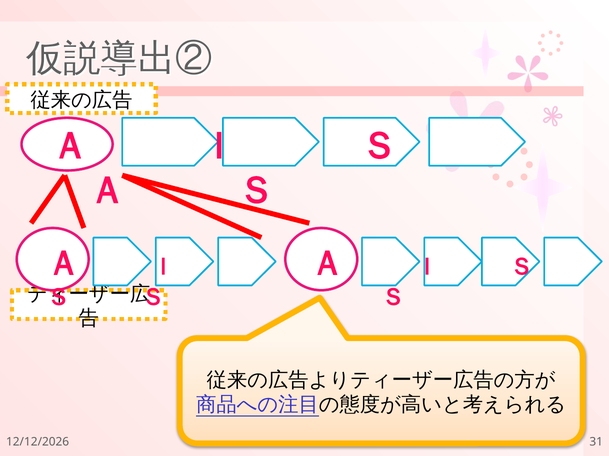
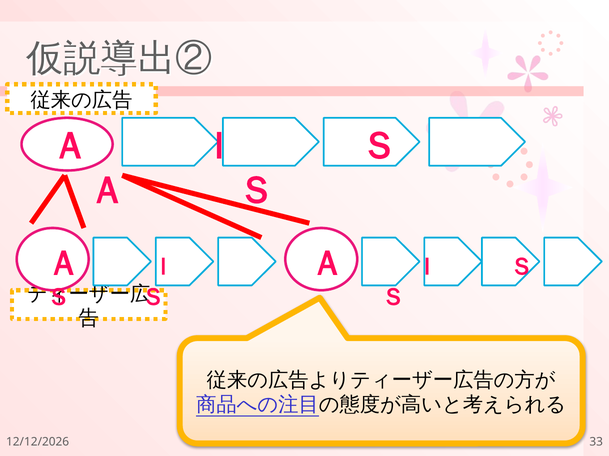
31: 31 -> 33 (596, 442)
